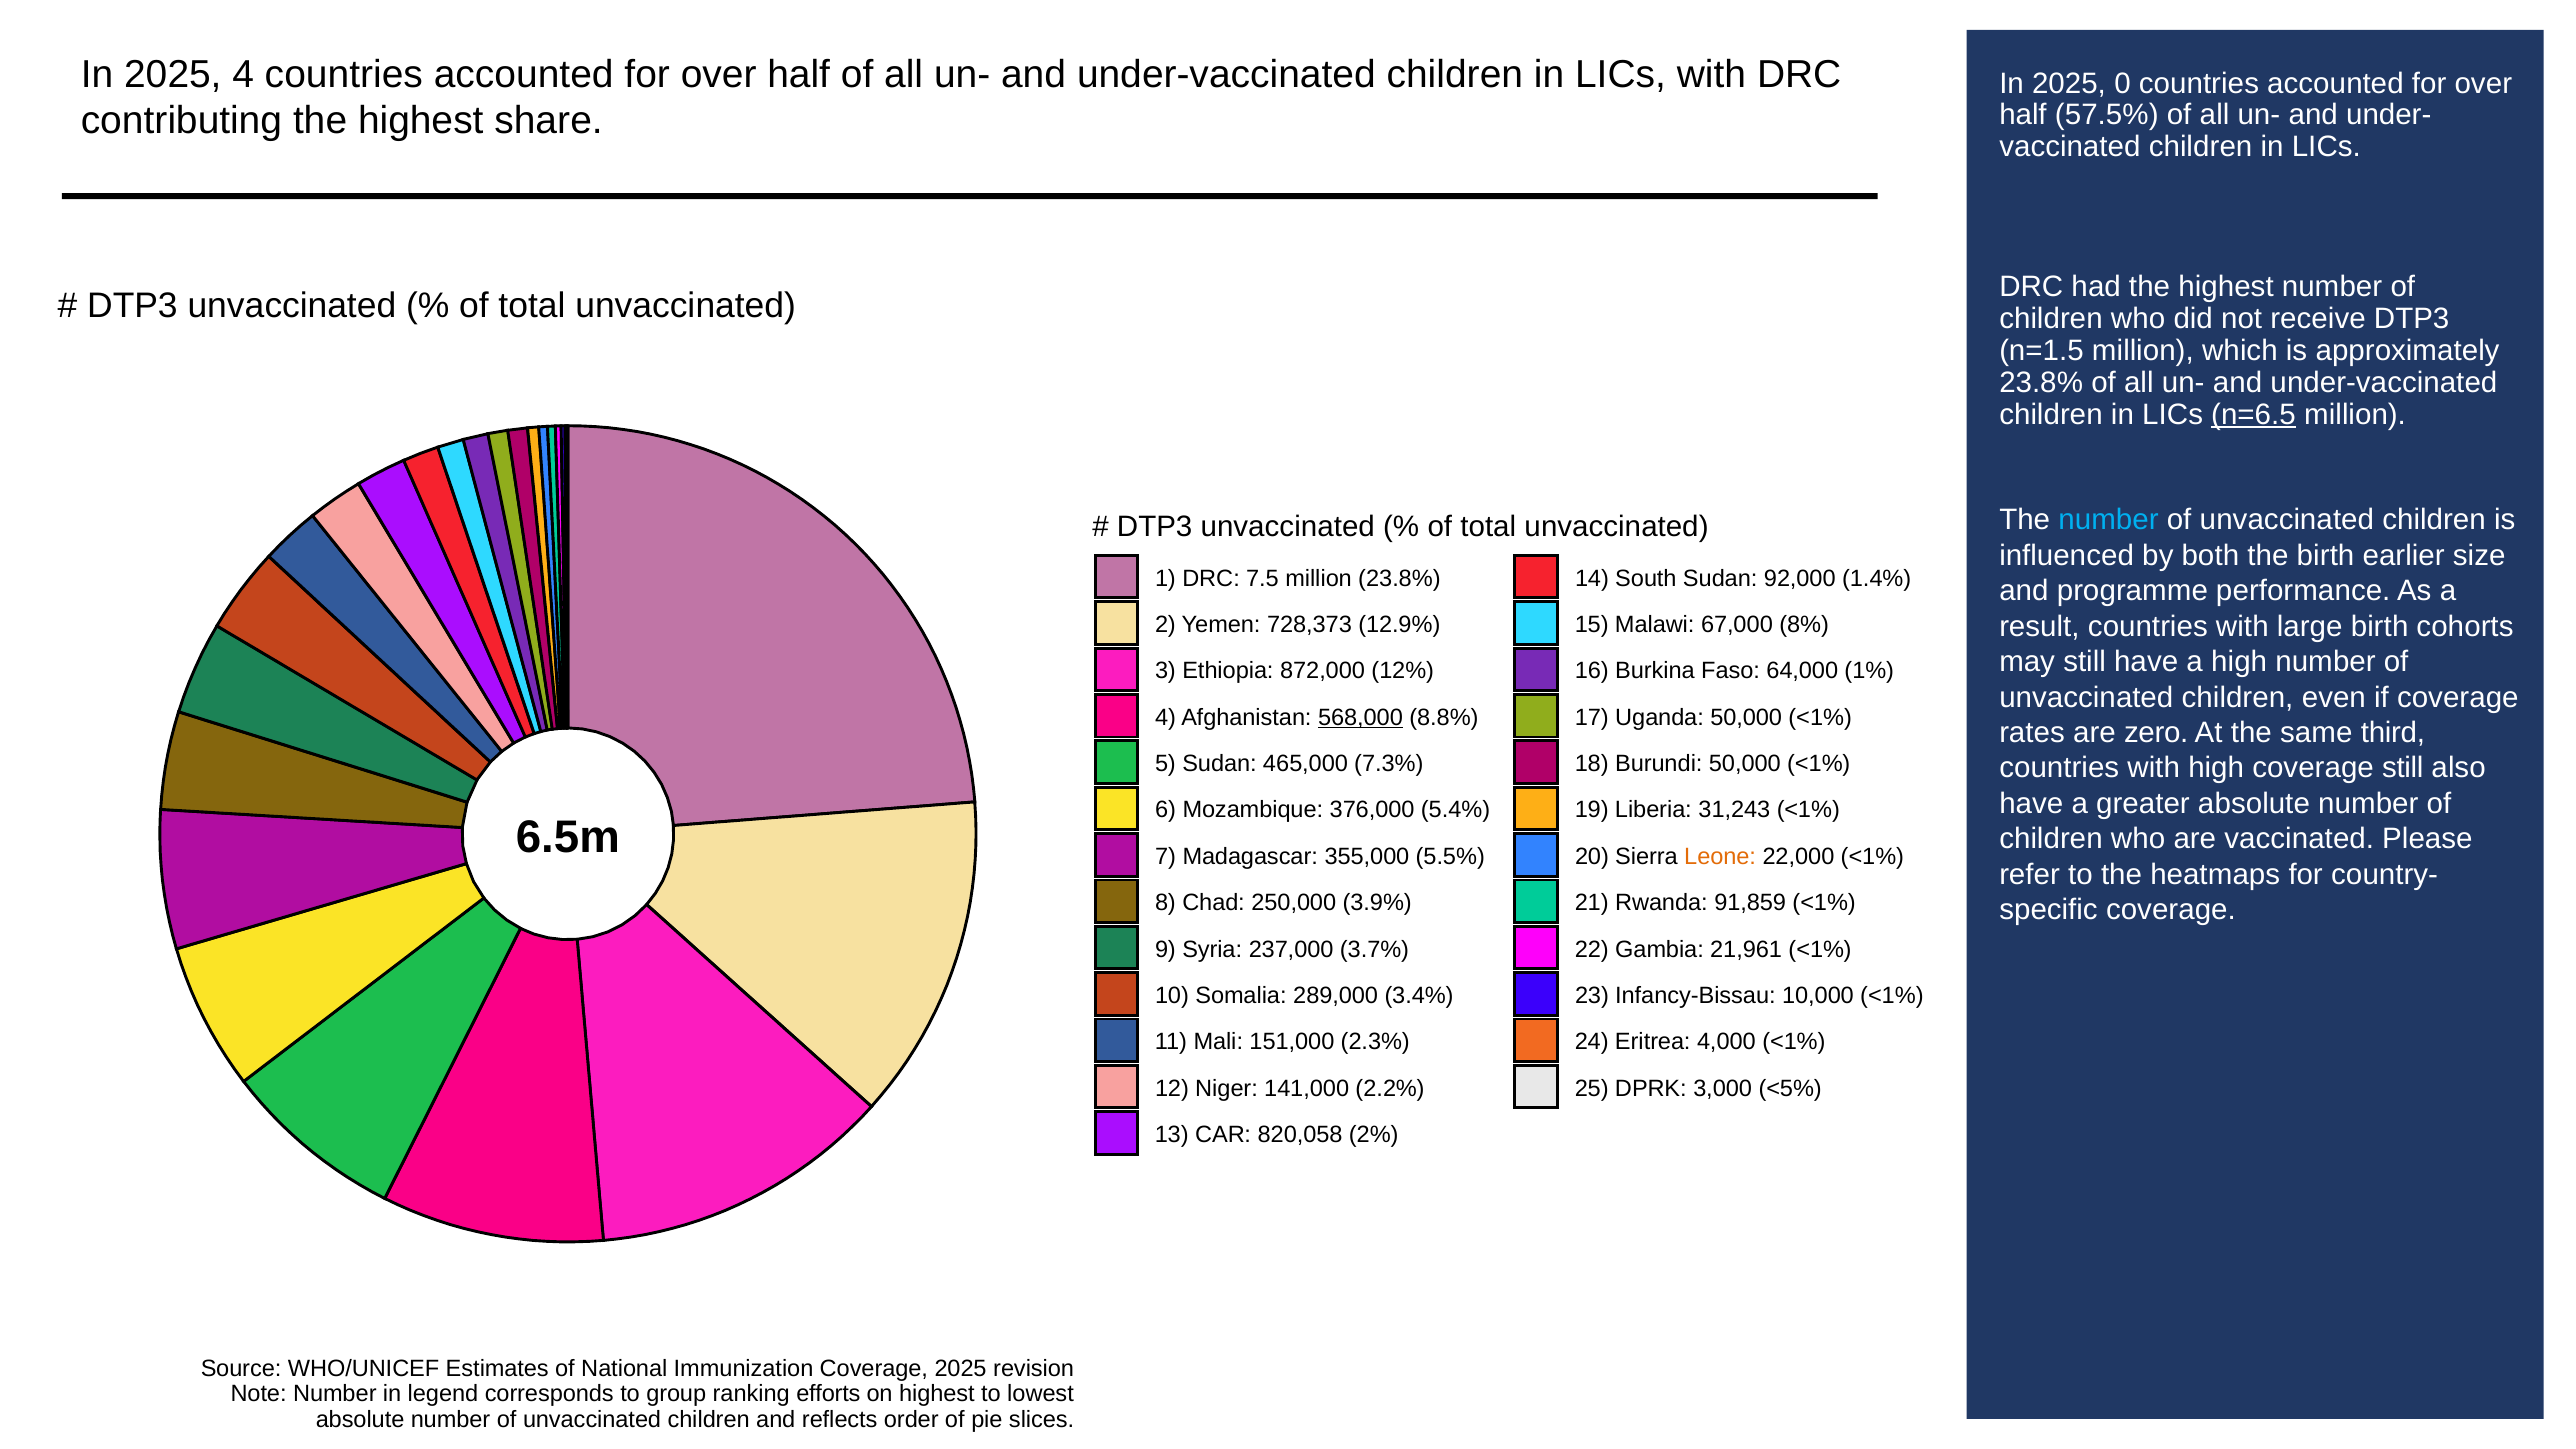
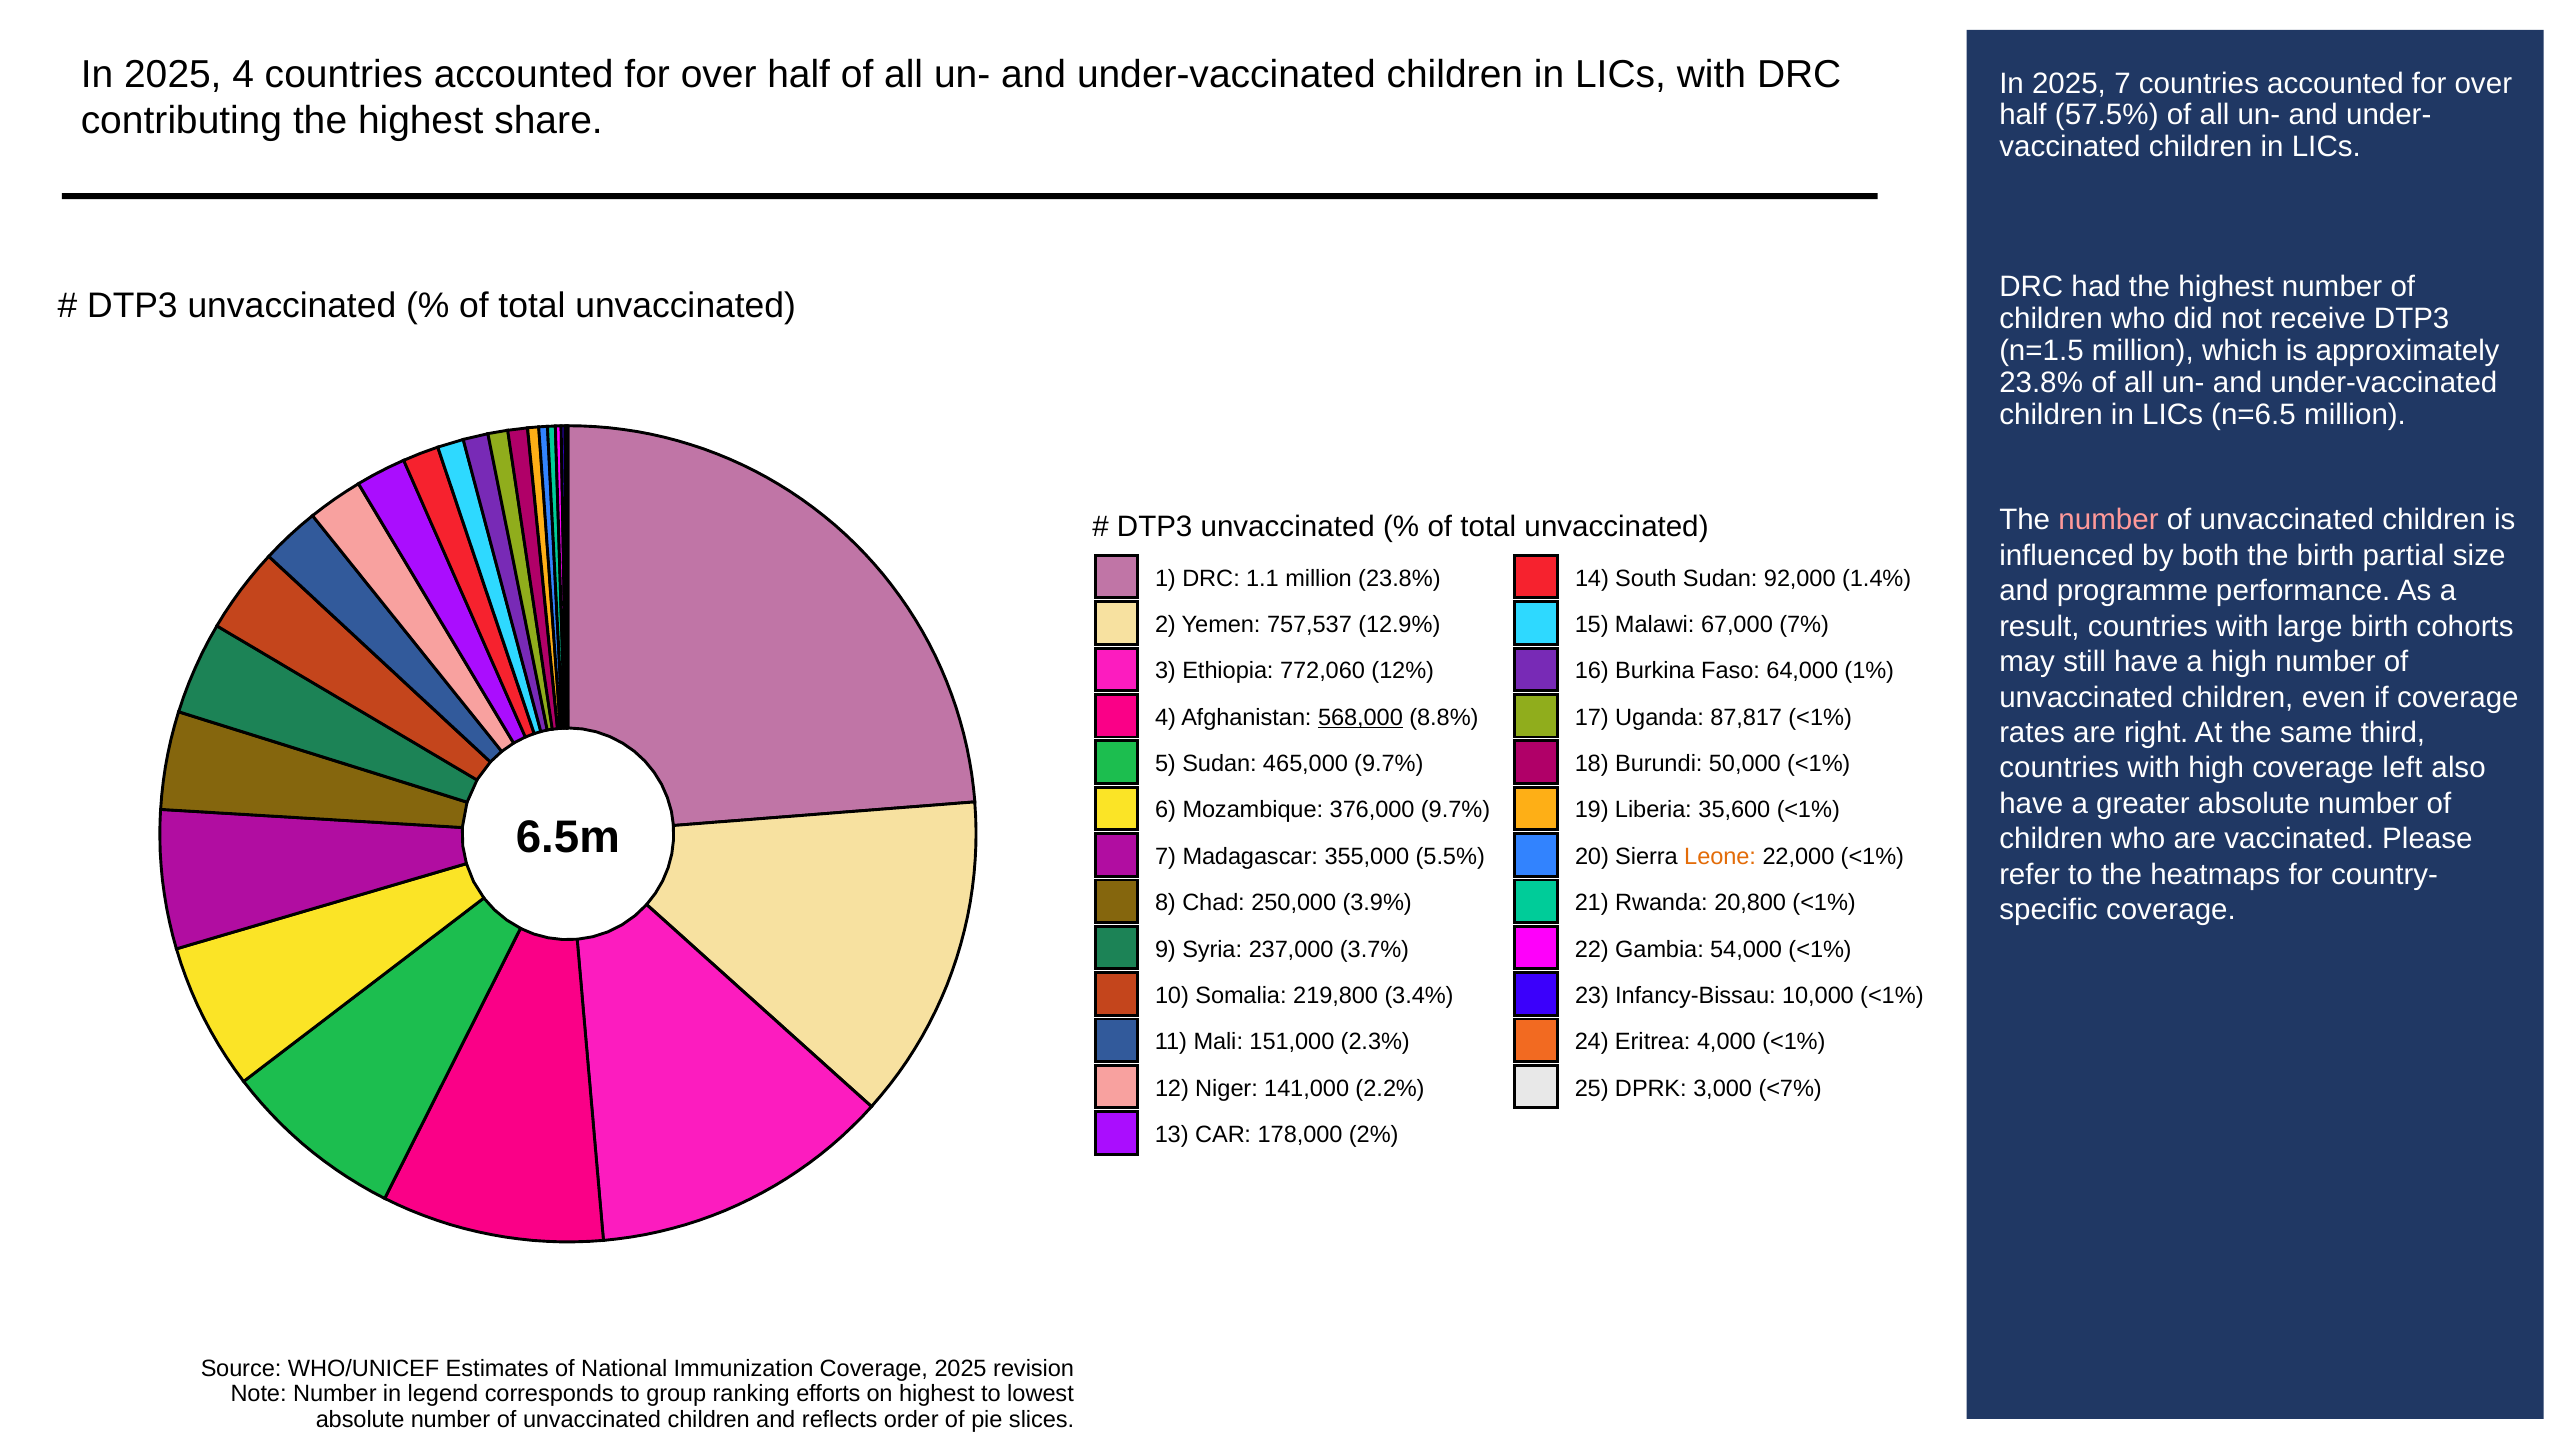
2025 0: 0 -> 7 (2123, 83)
n=6.5 underline: present -> none (2253, 414)
number colour: light blue -> pink (2109, 520)
earlier: earlier -> partial (2404, 555)
7.5: 7.5 -> 1.1 (1262, 578)
728,373: 728,373 -> 757,537 (1309, 625)
8%: 8% -> 7% (1804, 625)
872,000: 872,000 -> 772,060 (1323, 671)
Uganda 50,000: 50,000 -> 87,817 (1746, 717)
zero: zero -> right (2156, 733)
465,000 7.3%: 7.3% -> 9.7% (1389, 764)
coverage still: still -> left (2403, 768)
376,000 5.4%: 5.4% -> 9.7% (1455, 810)
31,243: 31,243 -> 35,600 (1734, 810)
91,859: 91,859 -> 20,800 (1750, 903)
21,961: 21,961 -> 54,000 (1746, 949)
289,000: 289,000 -> 219,800 (1336, 996)
<5%: <5% -> <7% (1790, 1088)
820,058: 820,058 -> 178,000 (1300, 1135)
